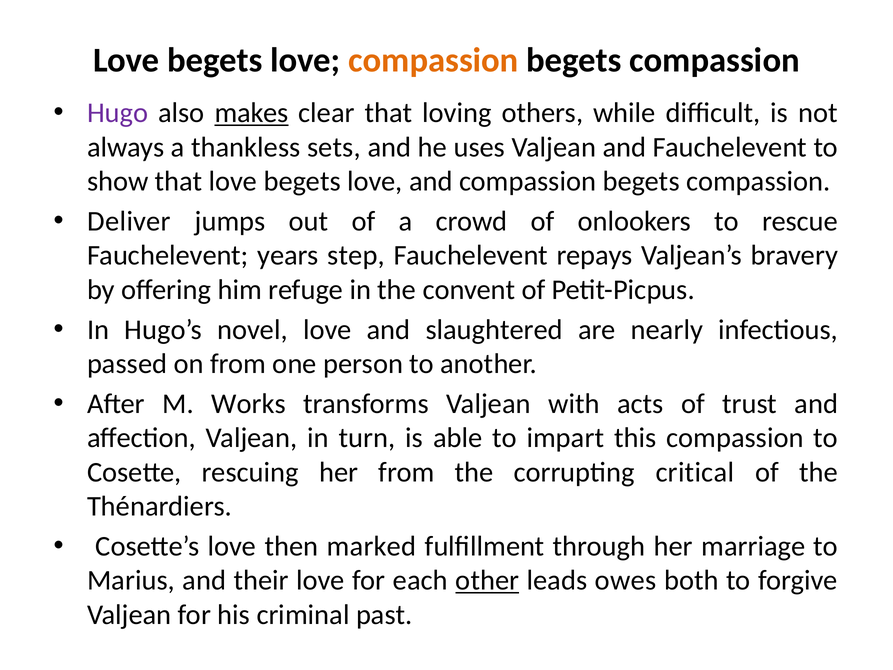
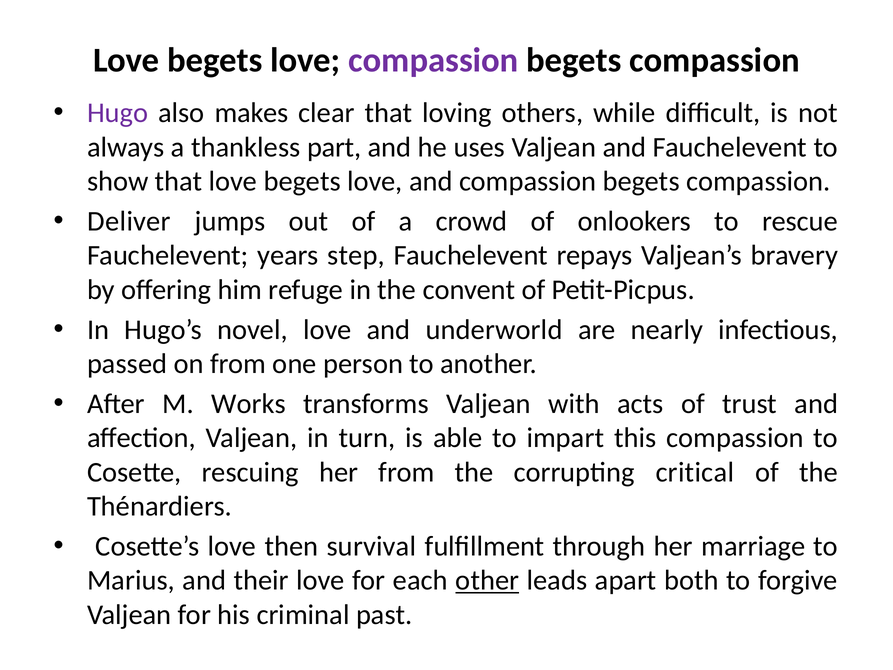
compassion colour: orange -> purple (433, 60)
makes underline: present -> none (252, 113)
sets: sets -> part (334, 147)
slaughtered: slaughtered -> underworld (494, 330)
marked: marked -> survival (371, 546)
owes: owes -> apart (626, 580)
